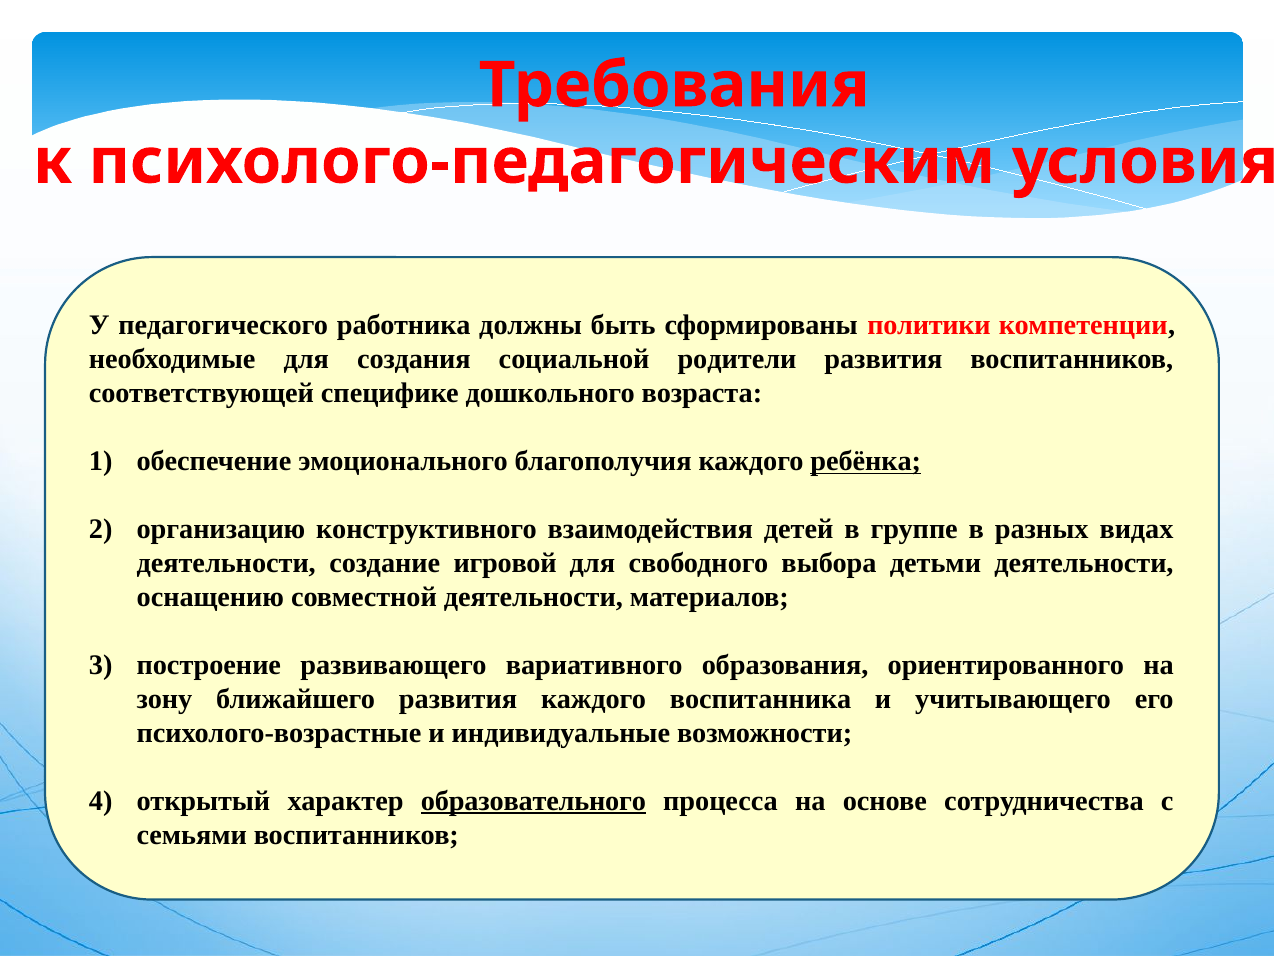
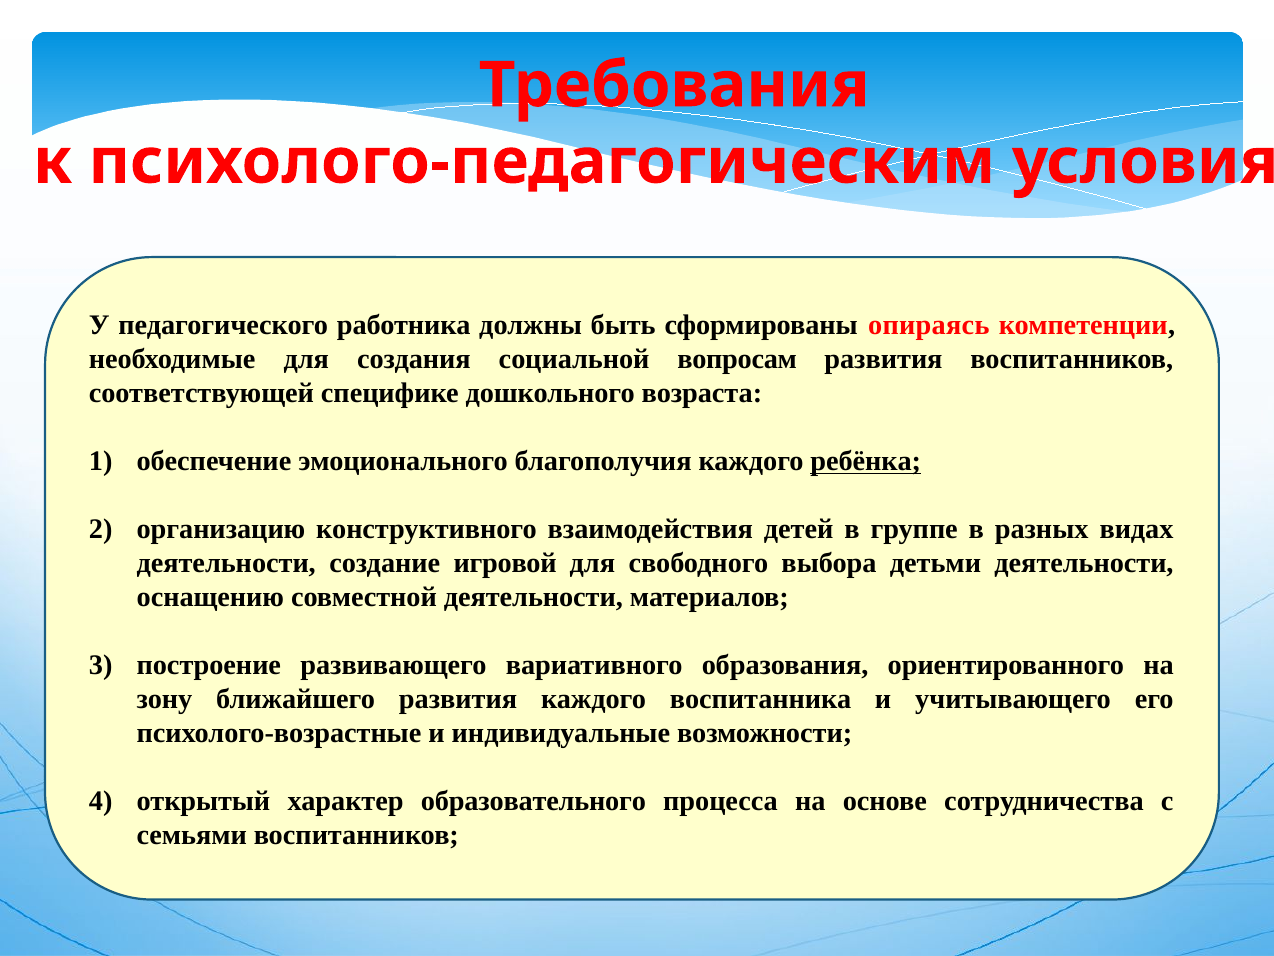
политики: политики -> опираясь (929, 325)
родители: родители -> вопросам (737, 359)
образовательного underline: present -> none (533, 801)
